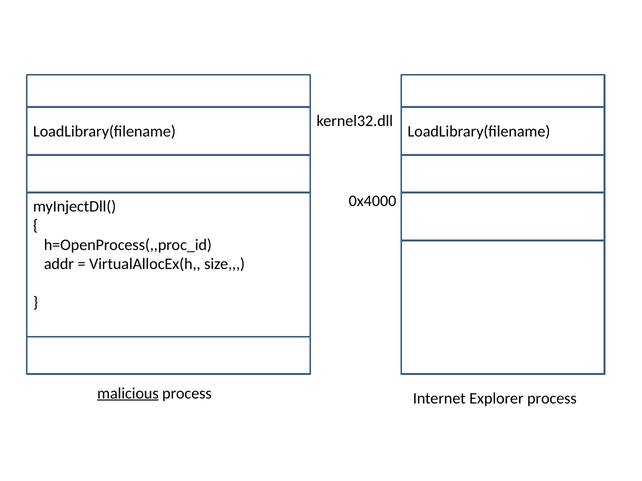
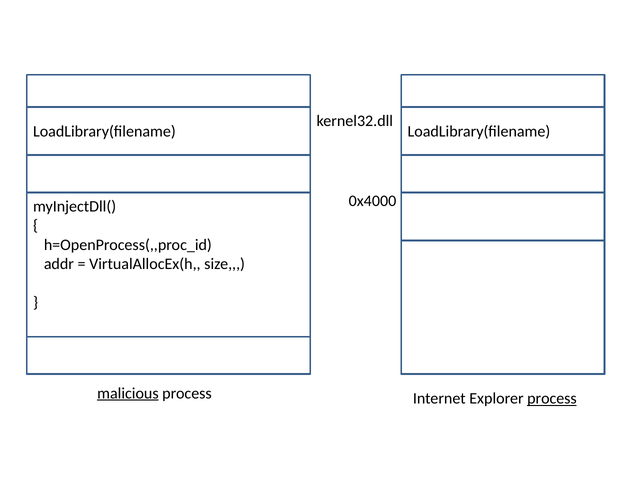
process underline: none -> present (552, 399)
